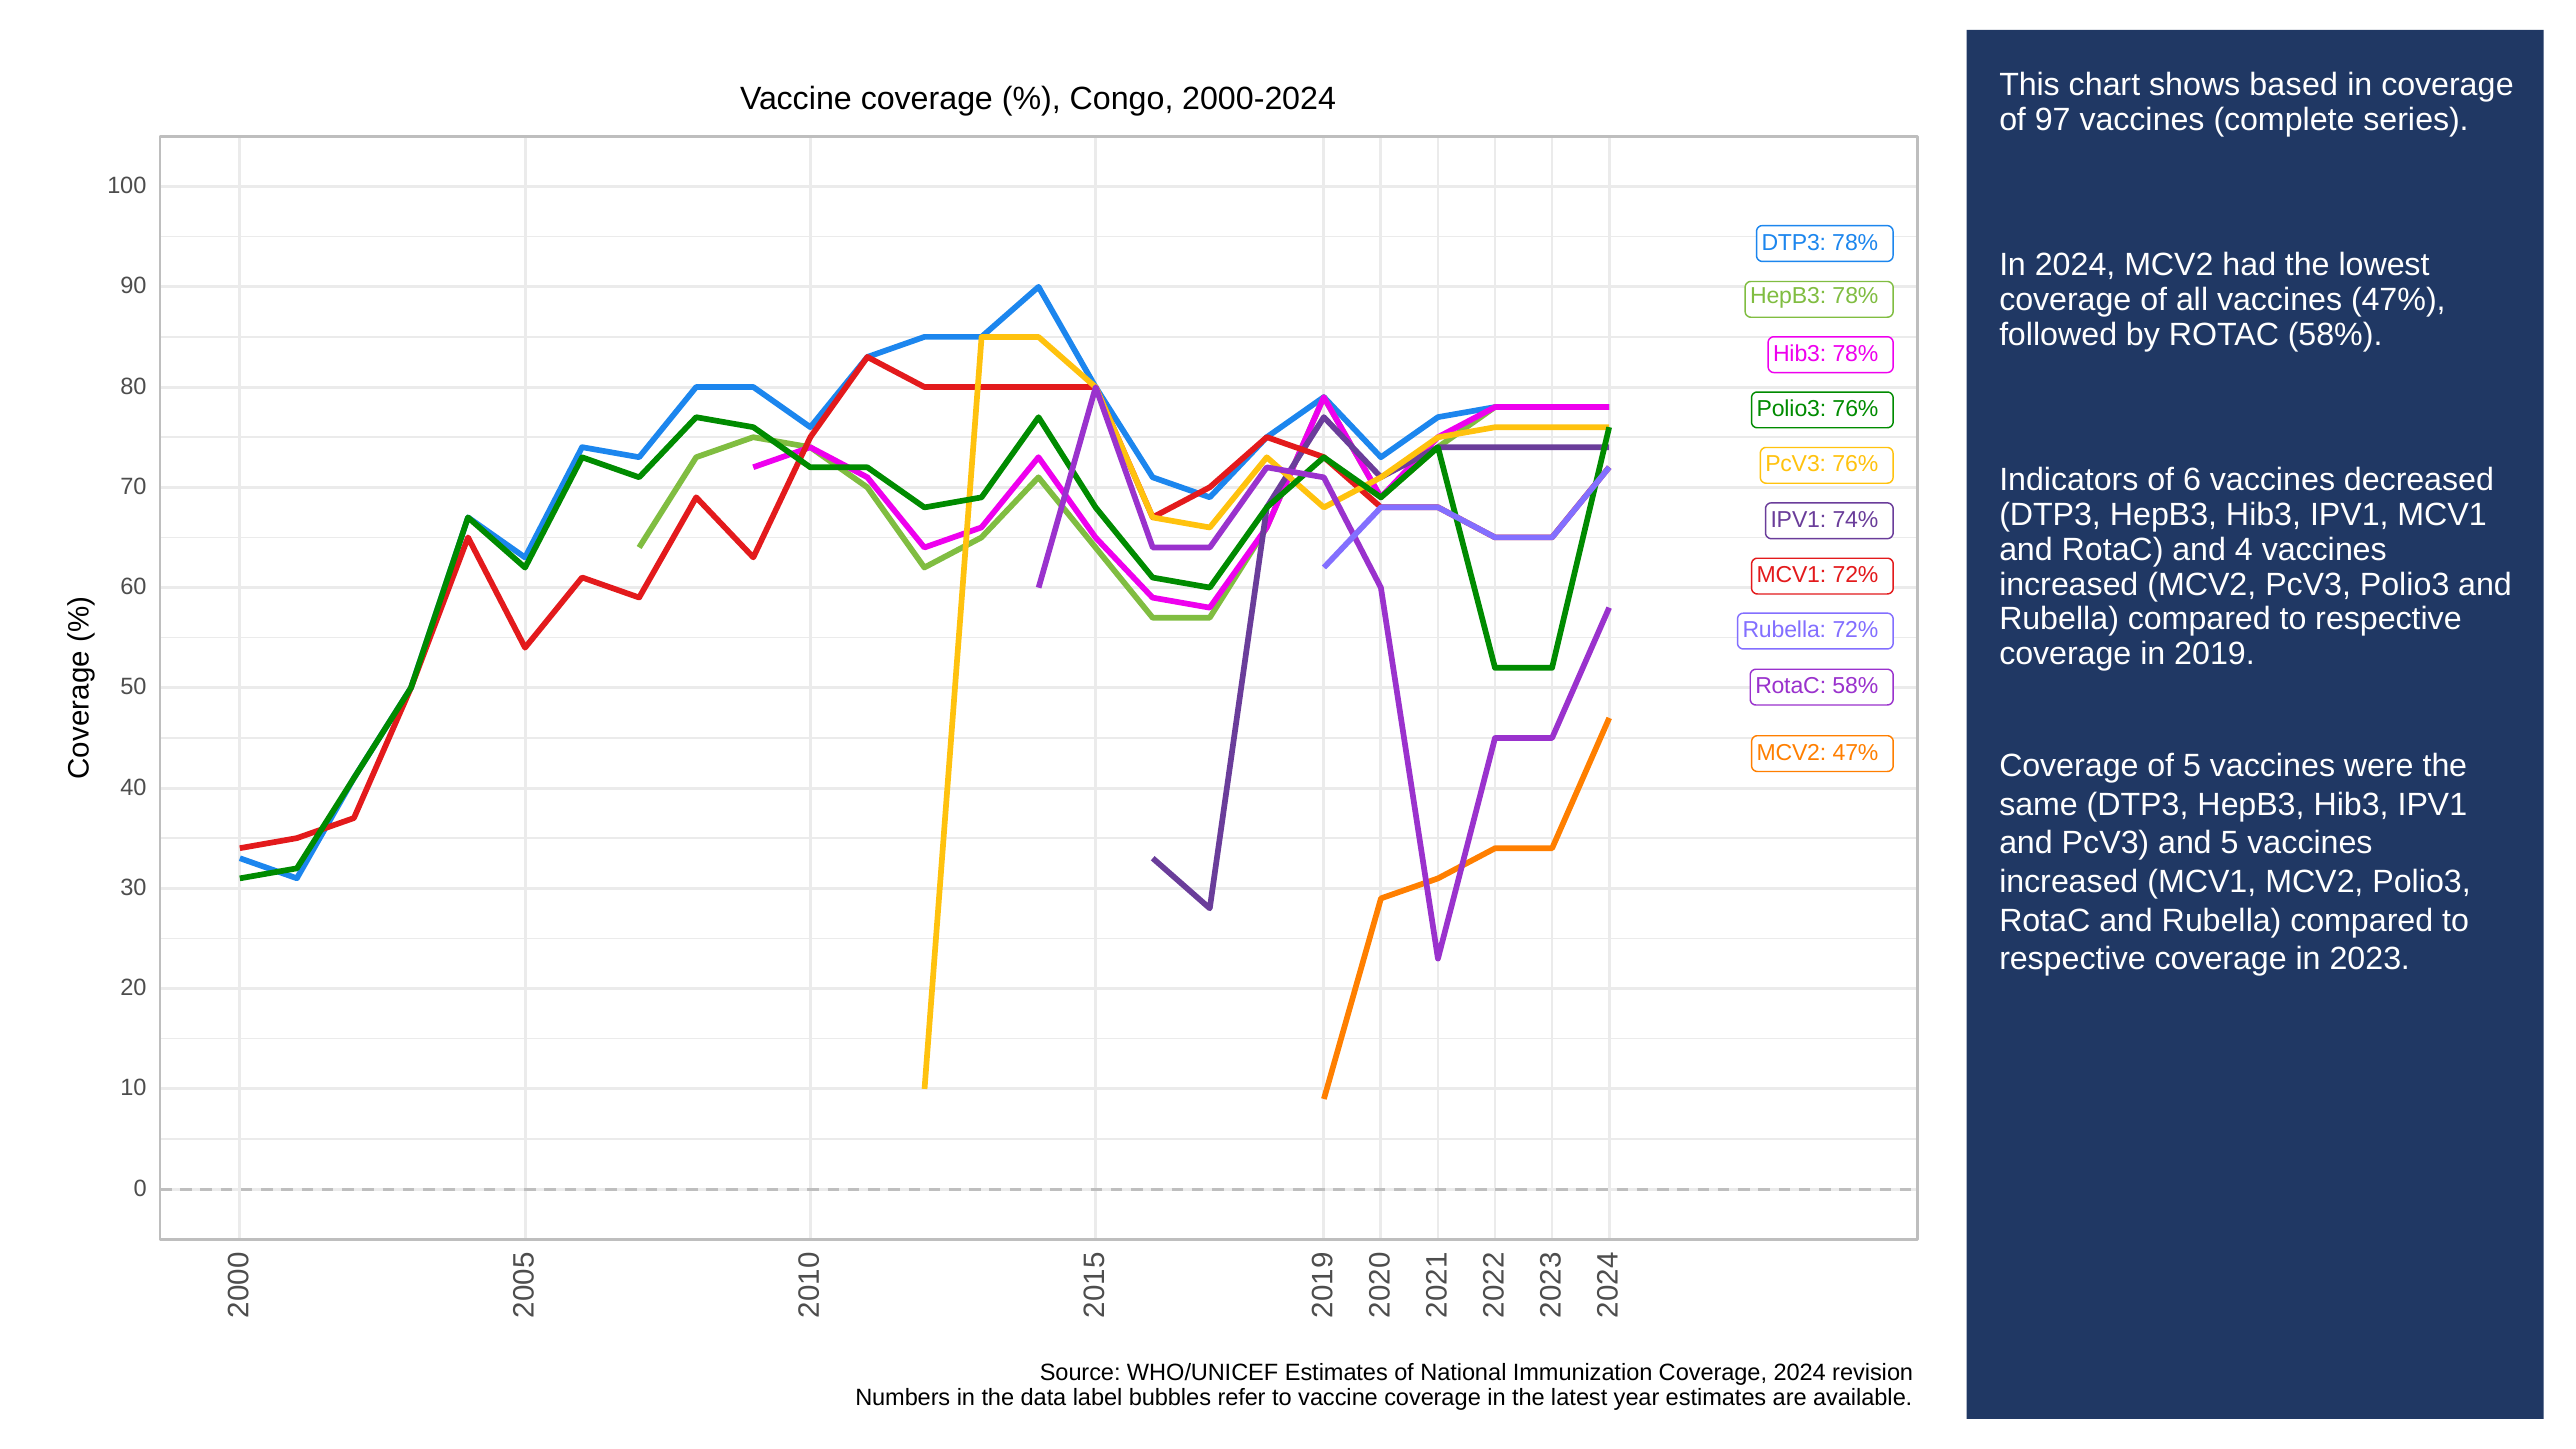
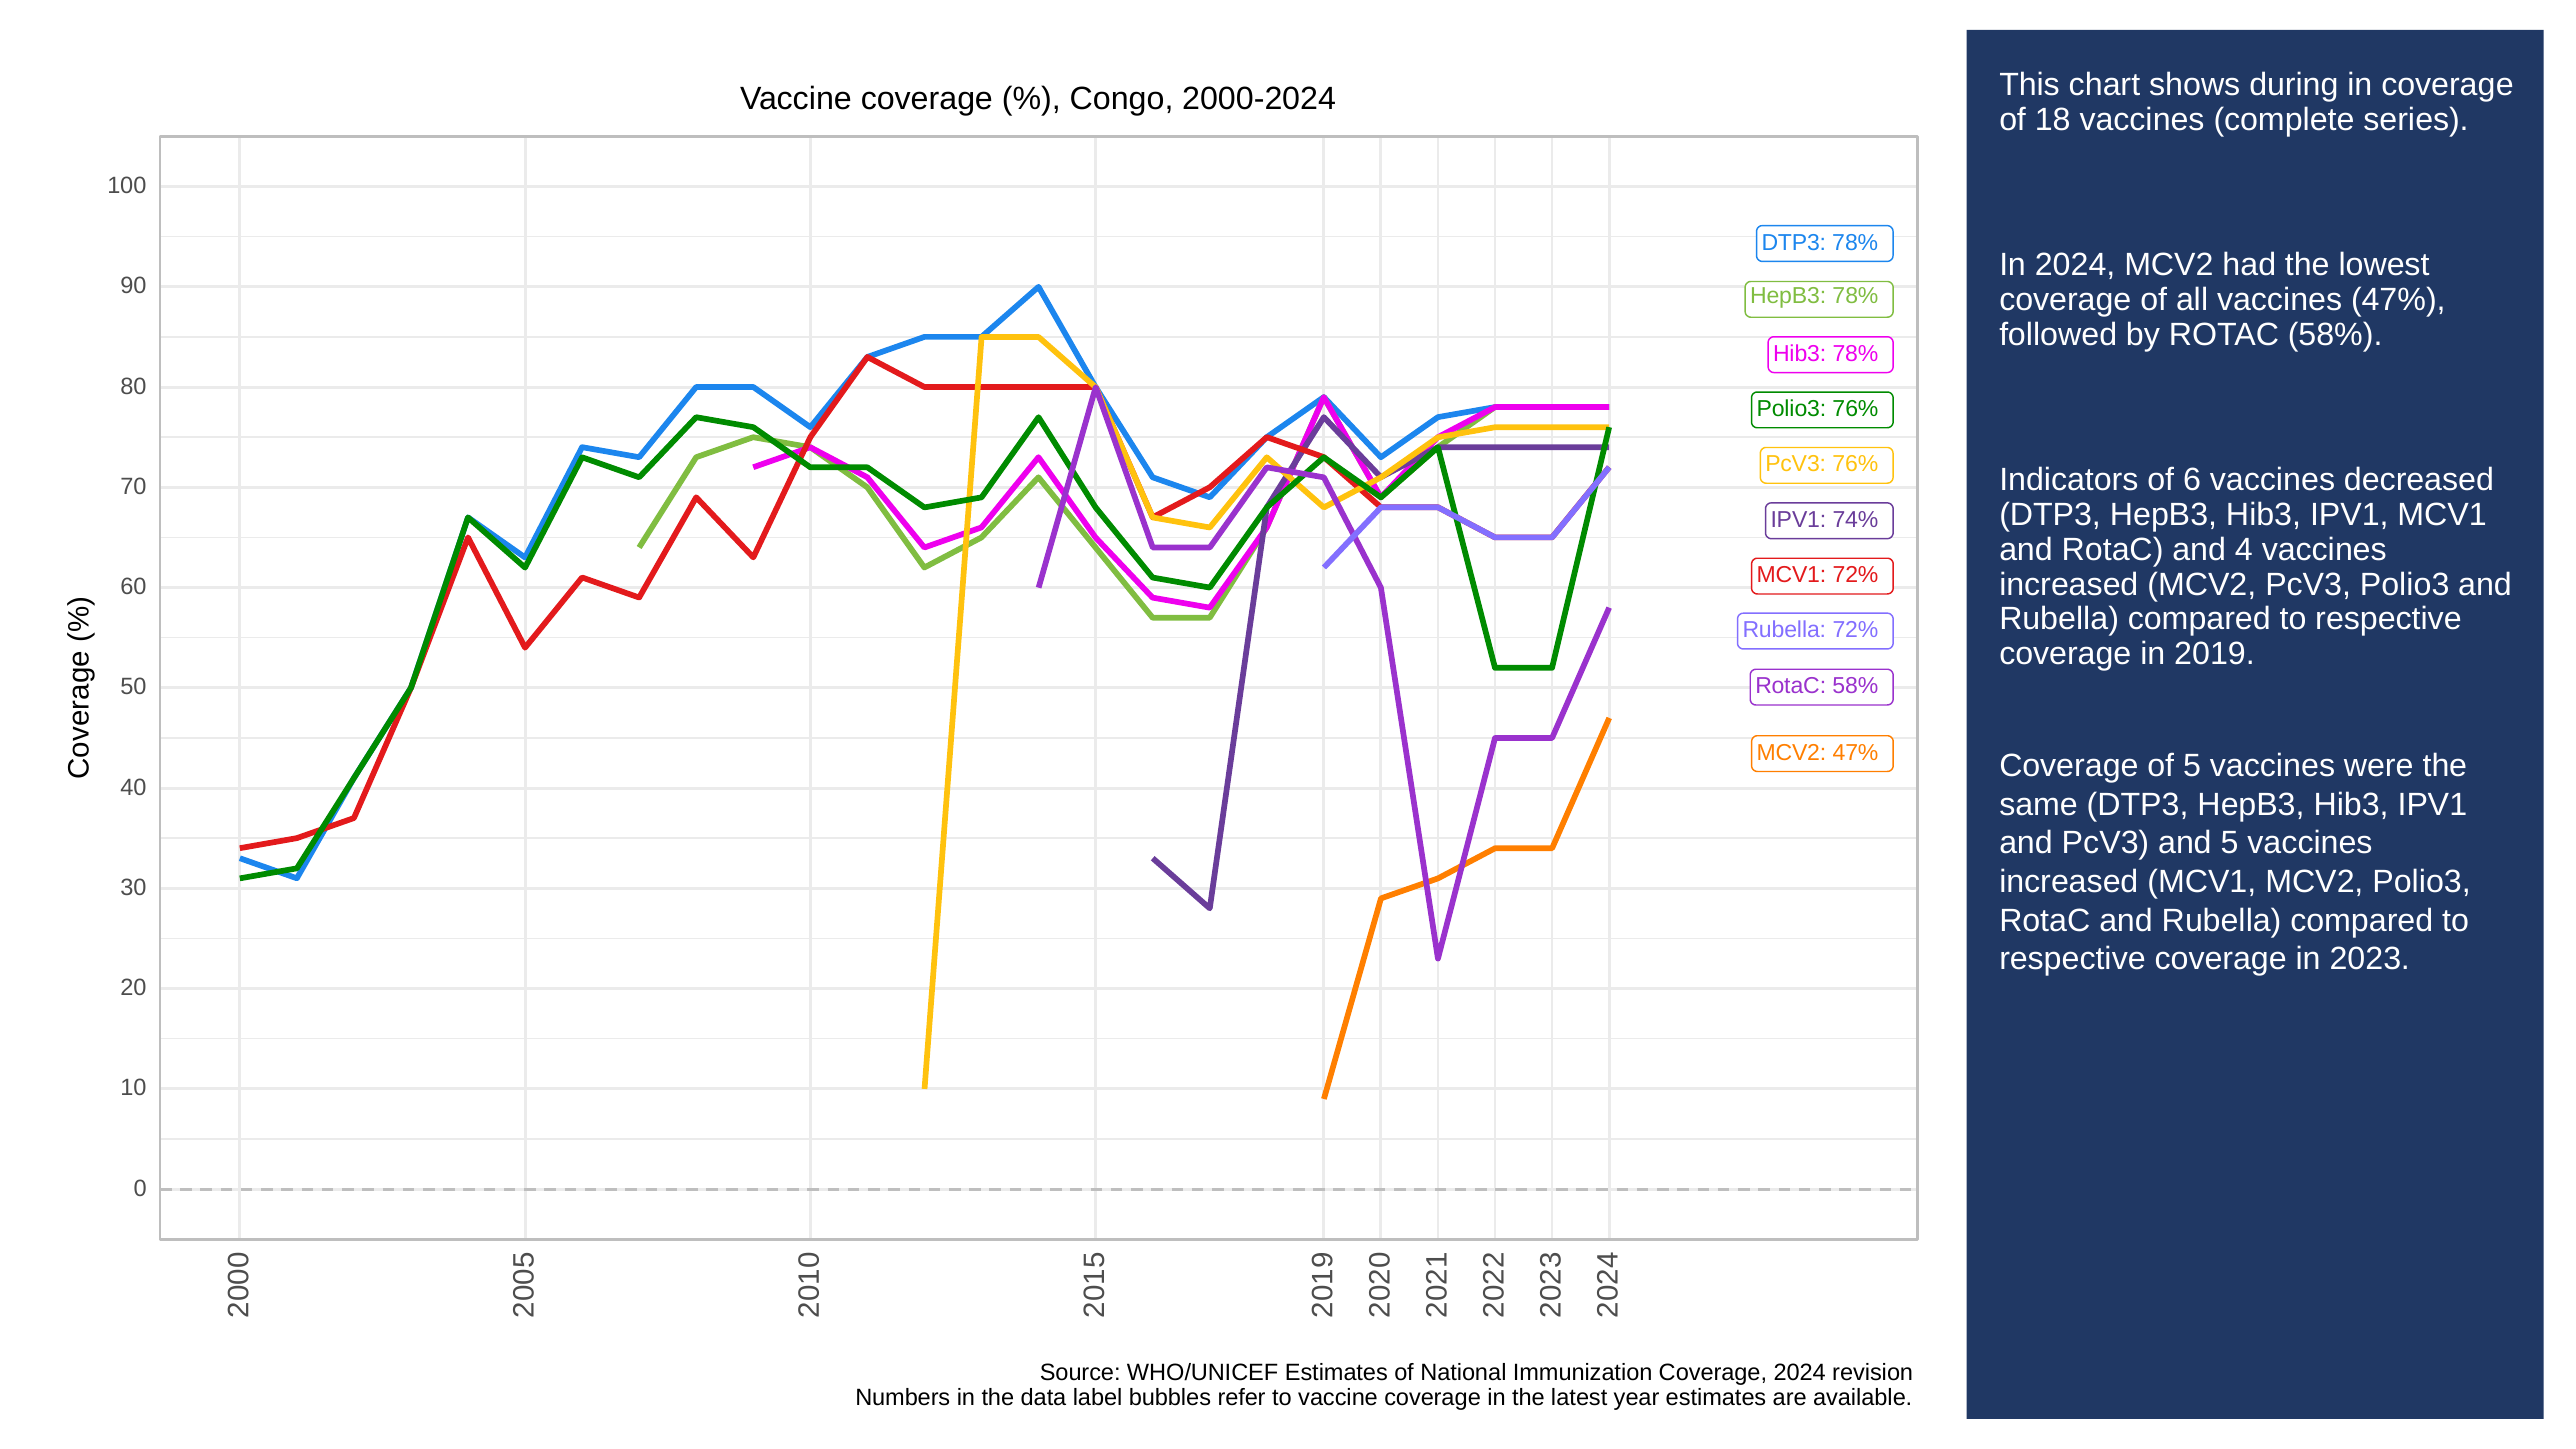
based: based -> during (2294, 85)
97: 97 -> 18 (2053, 119)
